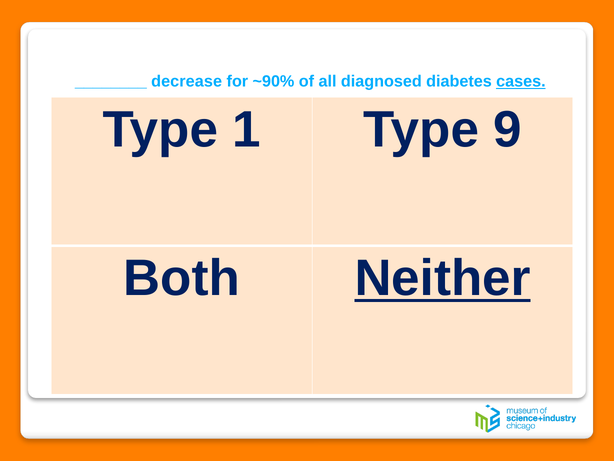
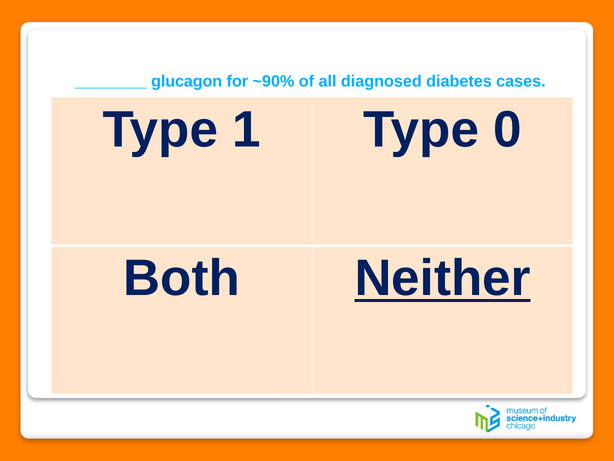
decrease: decrease -> glucagon (187, 81)
cases underline: present -> none (521, 81)
9: 9 -> 0 (507, 130)
